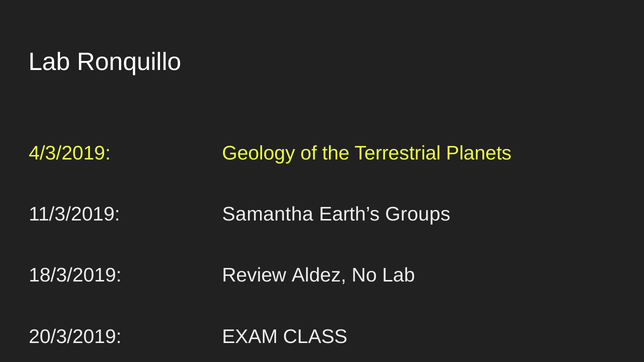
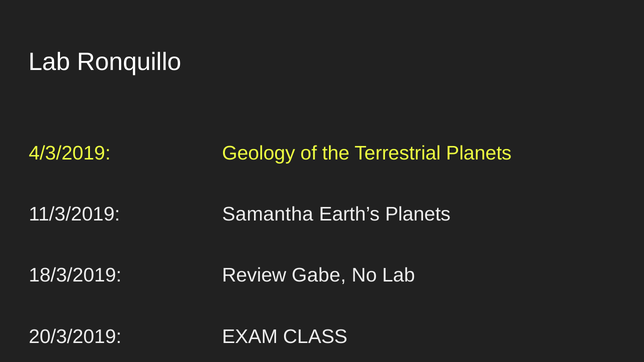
Earth’s Groups: Groups -> Planets (418, 215)
Aldez: Aldez -> Gabe (319, 276)
